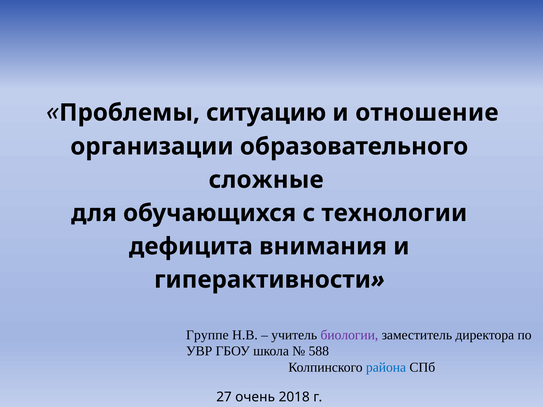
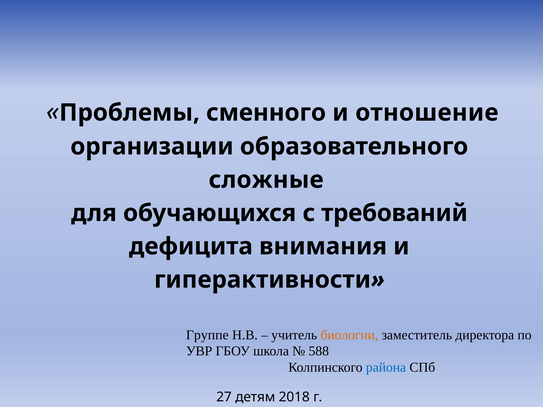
ситуацию: ситуацию -> сменного (266, 113)
технологии: технологии -> требований (394, 213)
биологии colour: purple -> orange (349, 335)
очень: очень -> детям (255, 397)
